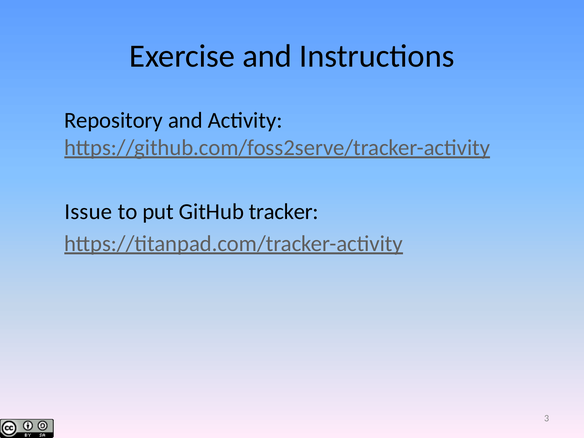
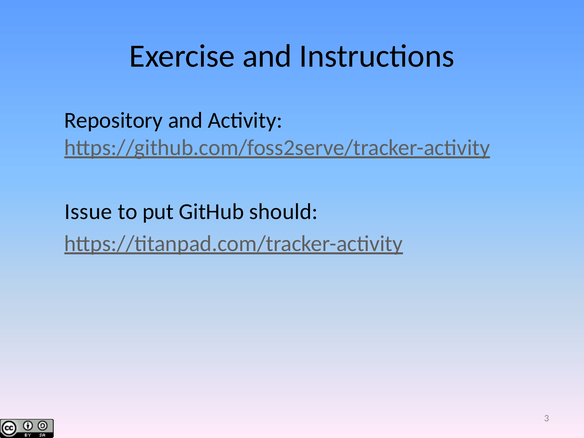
tracker: tracker -> should (284, 212)
